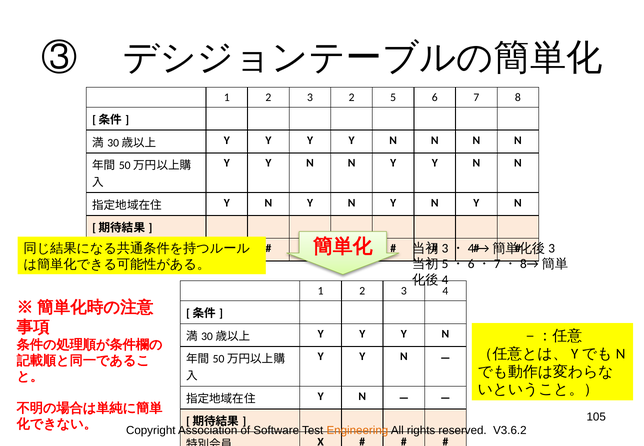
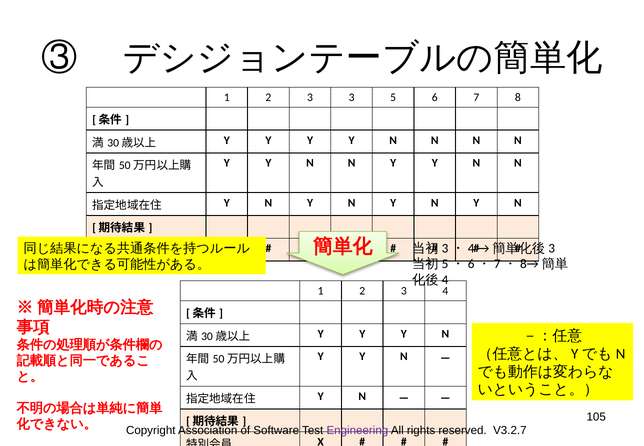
3 2: 2 -> 3 (352, 97)
Engineering colour: orange -> purple (357, 430)
V3.6.2: V3.6.2 -> V3.2.7 (510, 430)
